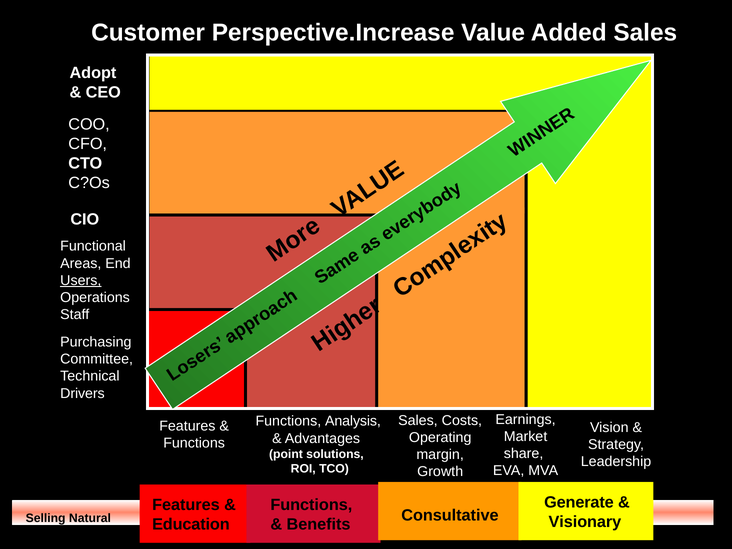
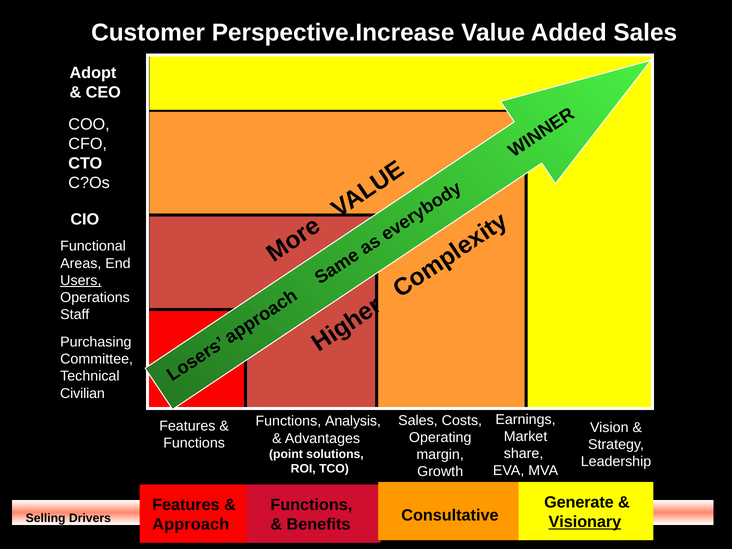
Drivers: Drivers -> Civilian (82, 393)
Natural: Natural -> Drivers (90, 518)
Visionary underline: none -> present (585, 522)
Education: Education -> Approach (191, 524)
